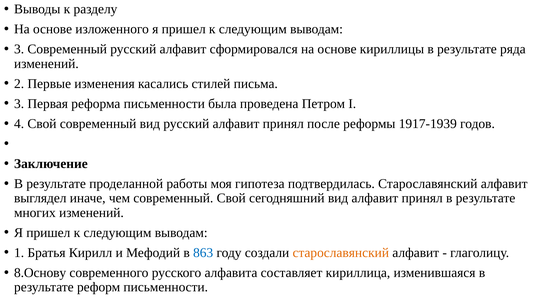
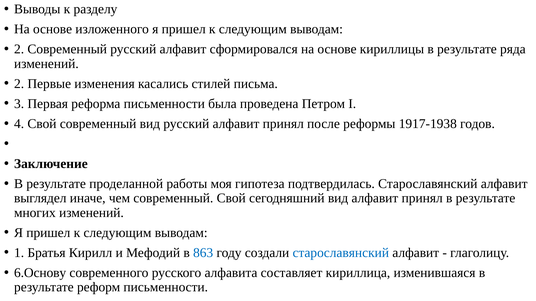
3: 3 -> 2 (19, 49)
1917-1939: 1917-1939 -> 1917-1938 (428, 124)
старославянский colour: orange -> blue (341, 253)
8.Основу: 8.Основу -> 6.Основу (40, 273)
